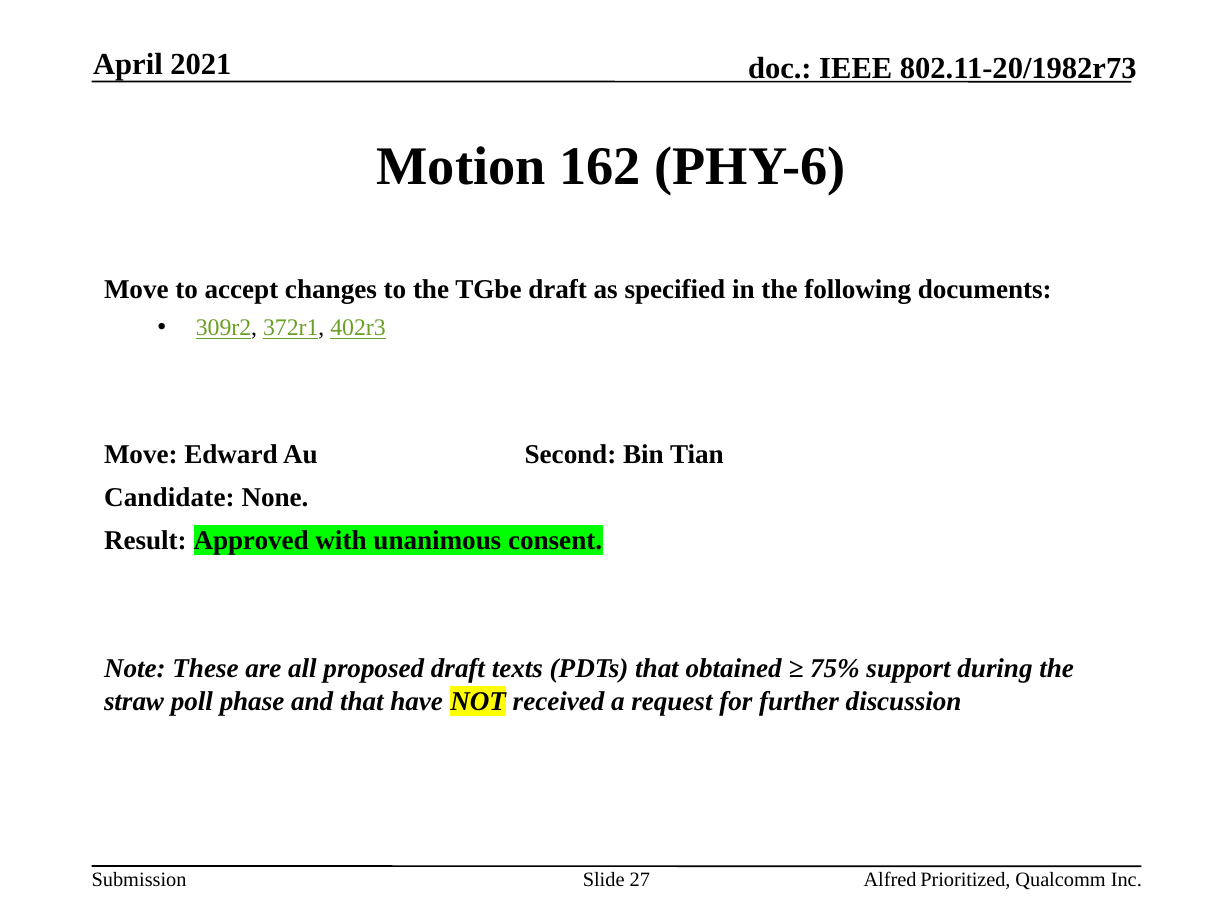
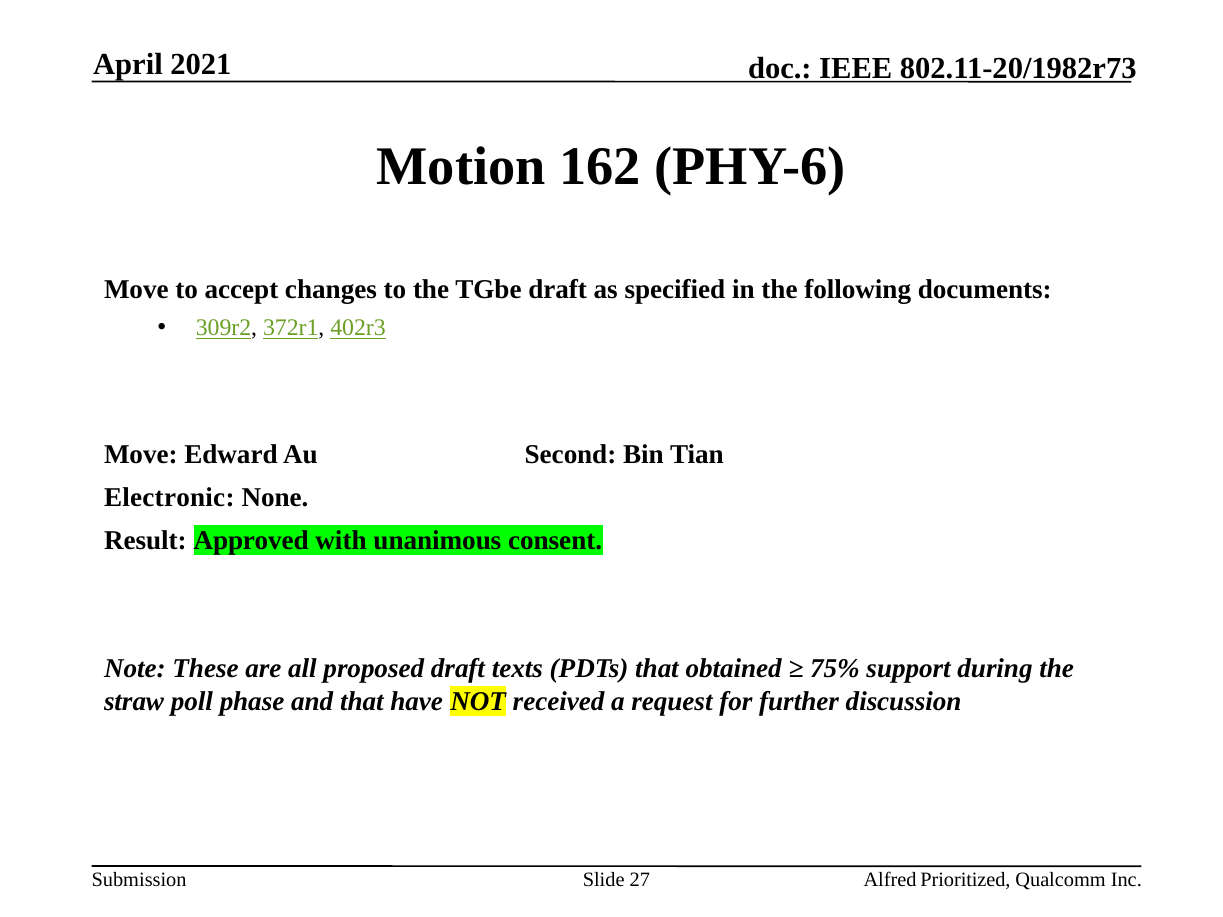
Candidate: Candidate -> Electronic (169, 498)
